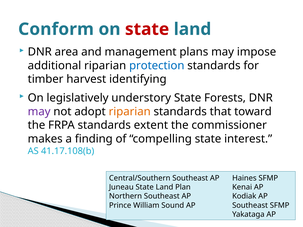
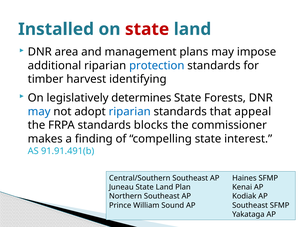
Conform: Conform -> Installed (56, 29)
understory: understory -> determines (141, 98)
may colour: purple -> blue (39, 112)
riparian colour: orange -> blue (130, 112)
toward: toward -> appeal (253, 112)
extent: extent -> blocks (151, 125)
41.17.108(b: 41.17.108(b -> 91.91.491(b (68, 151)
